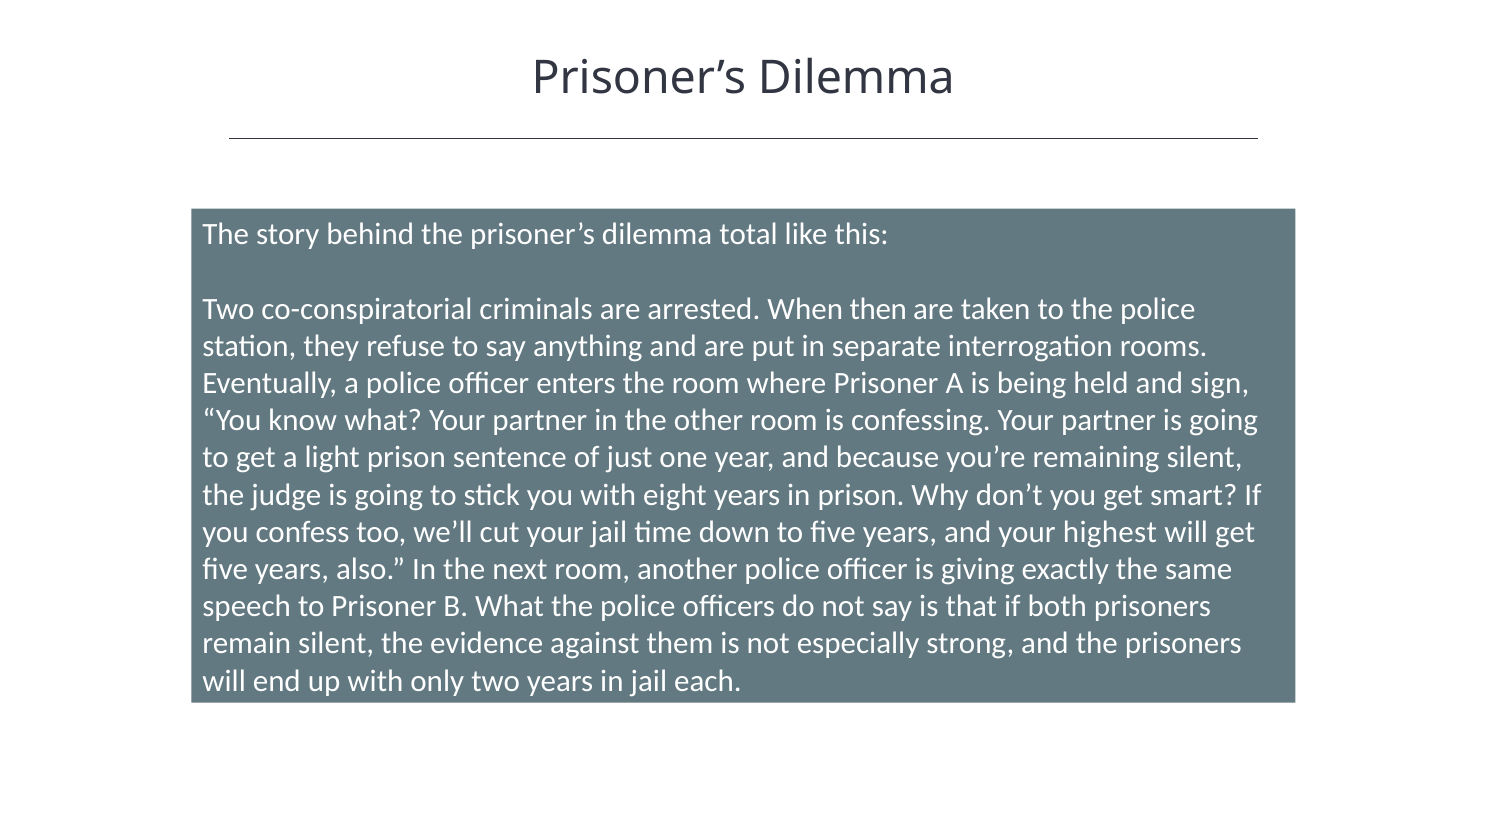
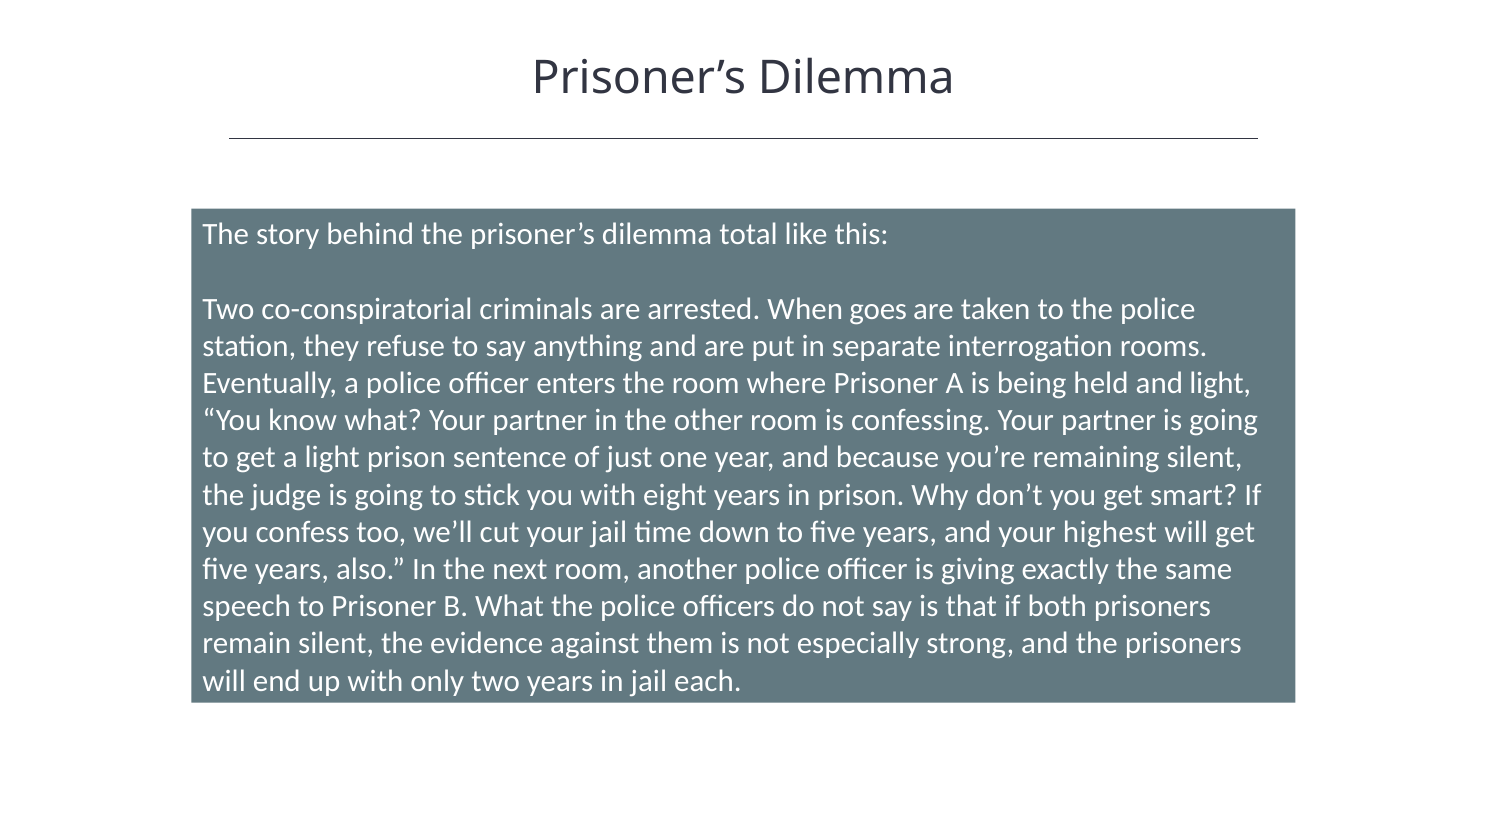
then: then -> goes (878, 309)
and sign: sign -> light (1220, 384)
